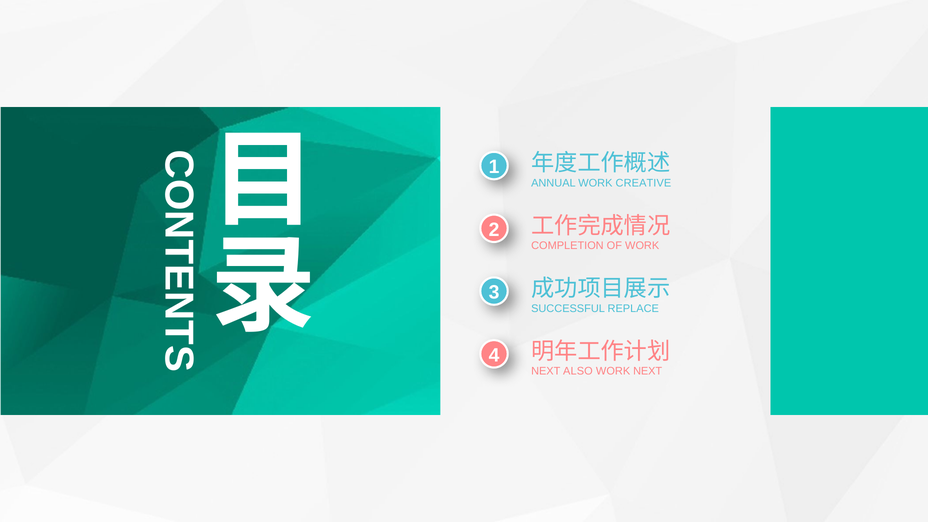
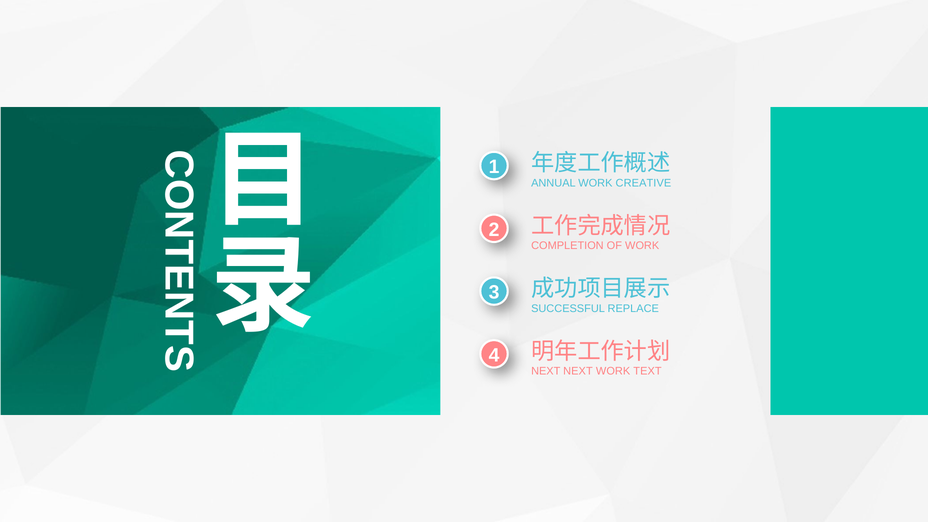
NEXT ALSO: ALSO -> NEXT (578, 371)
WORK NEXT: NEXT -> TEXT (648, 371)
